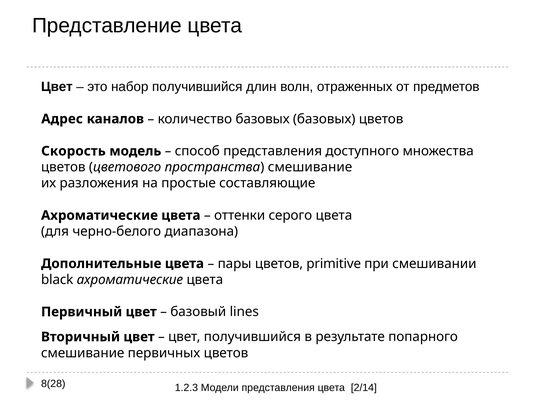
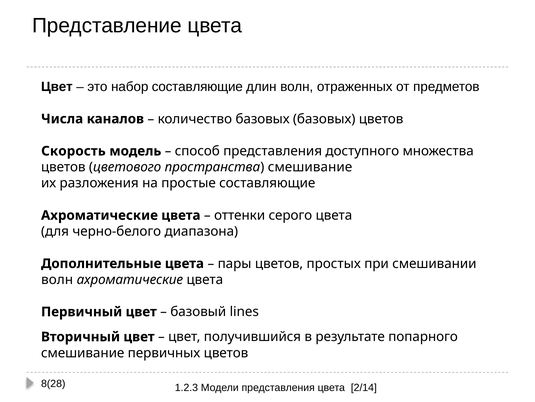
набор получившийся: получившийся -> составляющие (197, 87)
Адрес: Адрес -> Числа (62, 119)
primitive: primitive -> простых (334, 263)
black: black -> волн (57, 279)
